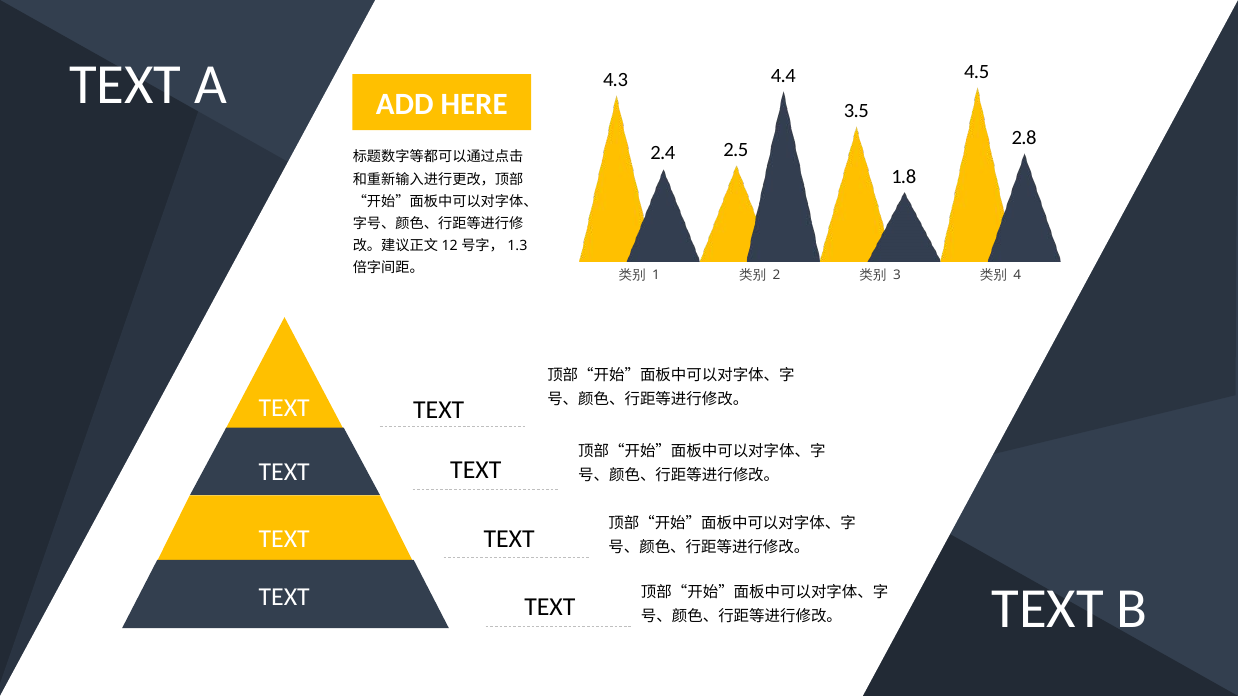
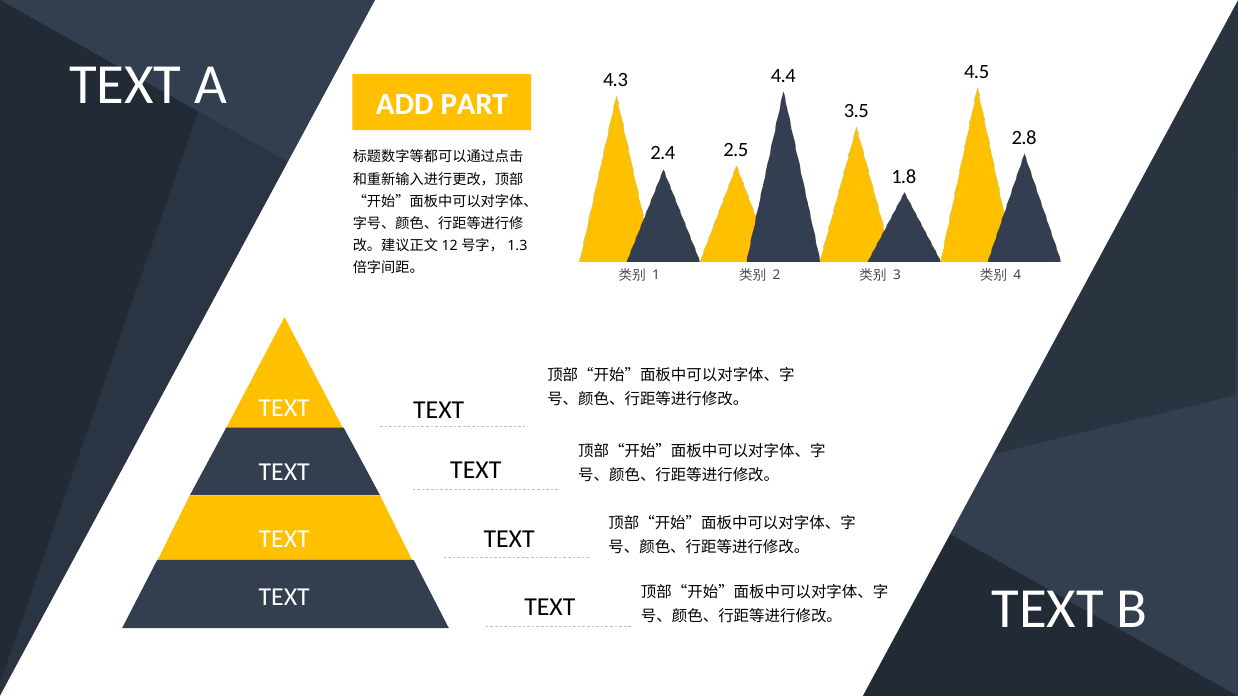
HERE: HERE -> PART (474, 104)
